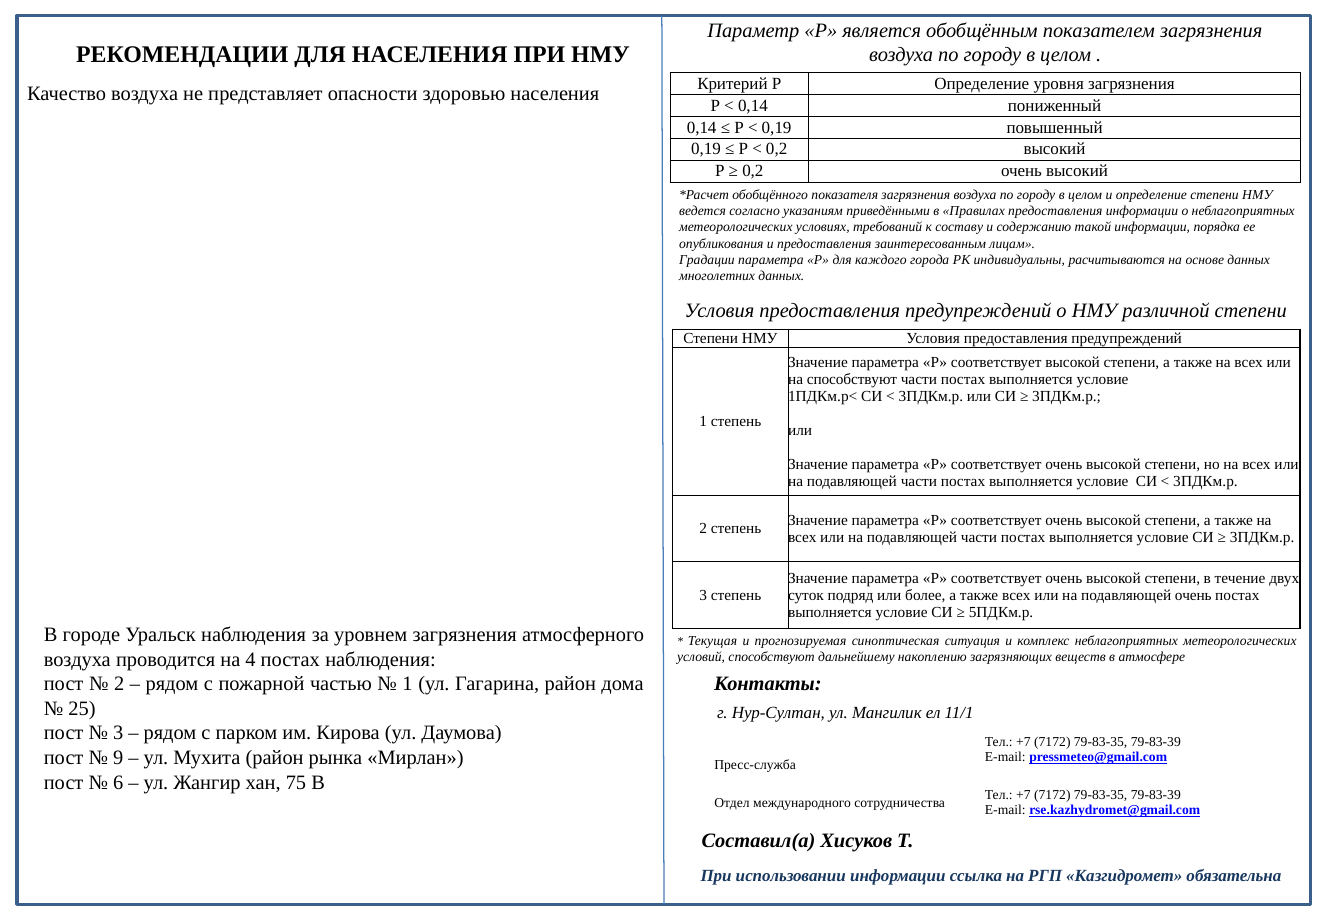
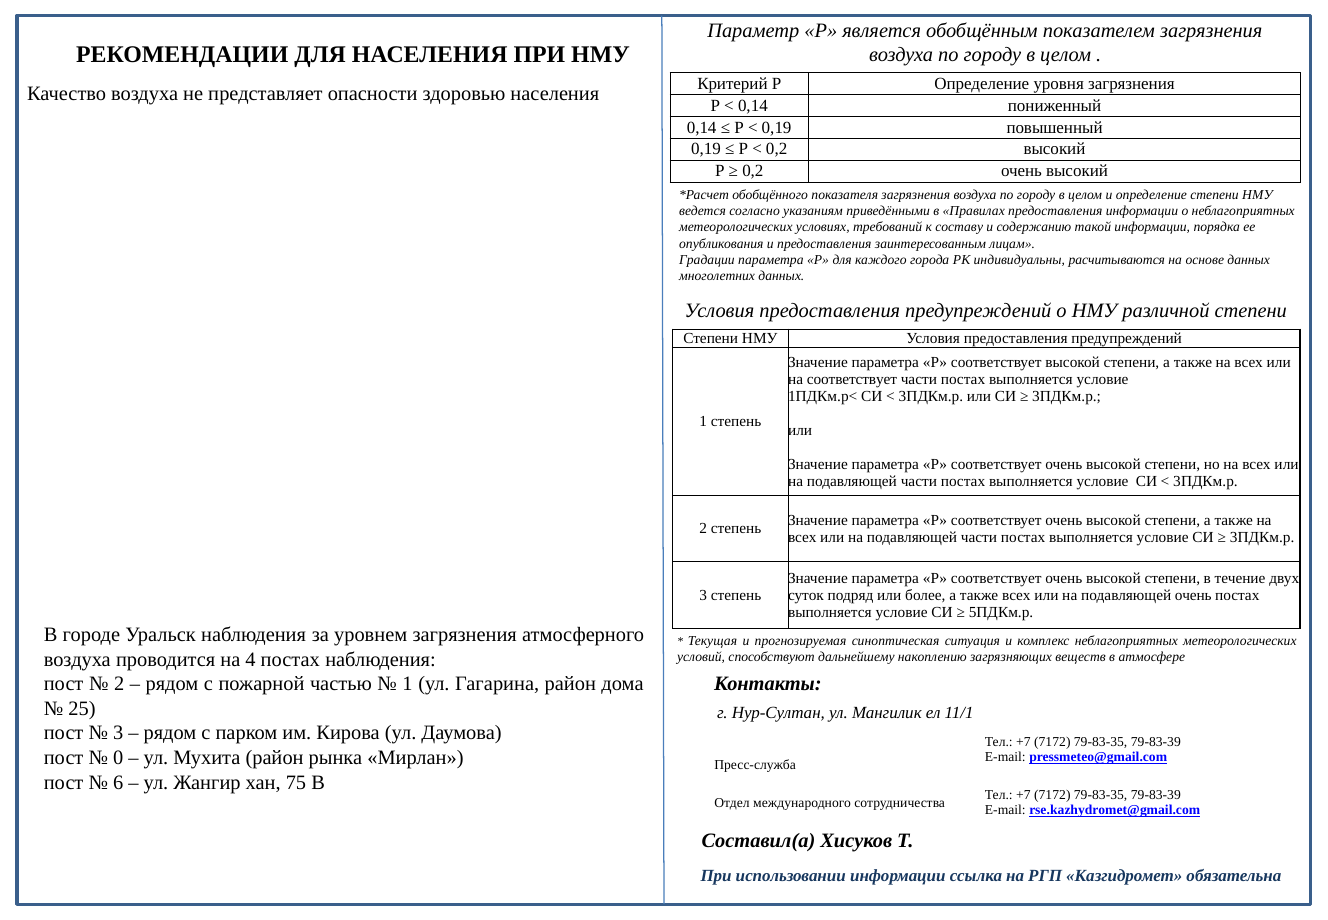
на способствуют: способствуют -> соответствует (852, 379)
9: 9 -> 0 (118, 757)
